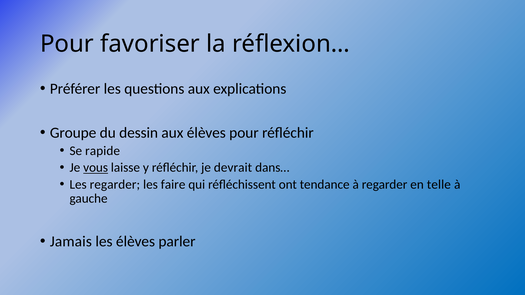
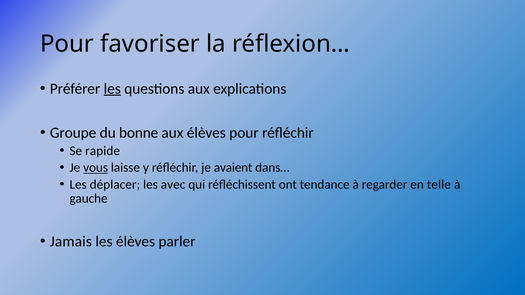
les underline: none -> present (112, 89)
dessin: dessin -> bonne (139, 133)
devrait: devrait -> avaient (233, 168)
Les regarder: regarder -> déplacer (115, 185)
faire: faire -> avec (173, 185)
